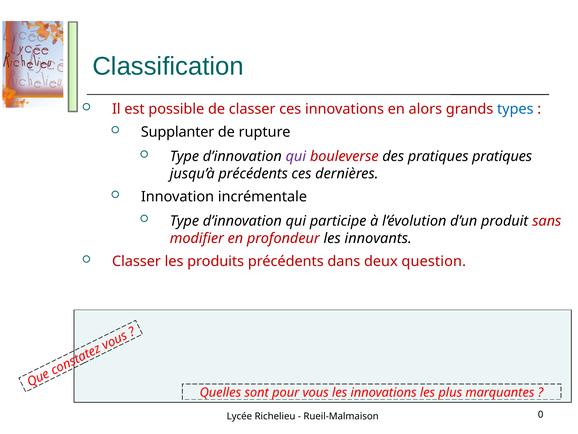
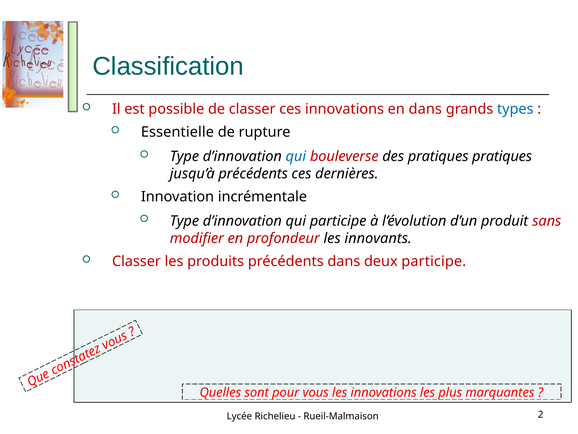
en alors: alors -> dans (425, 109)
Supplanter: Supplanter -> Essentielle (177, 132)
qui colour: purple -> blue (296, 156)
deux question: question -> participe (434, 261)
0: 0 -> 2 (541, 414)
